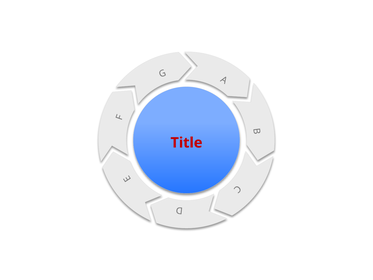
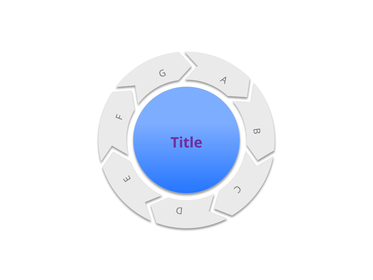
Title colour: red -> purple (186, 143)
